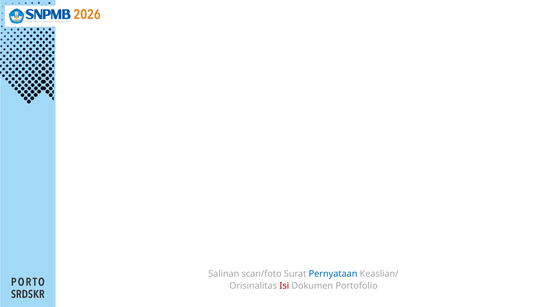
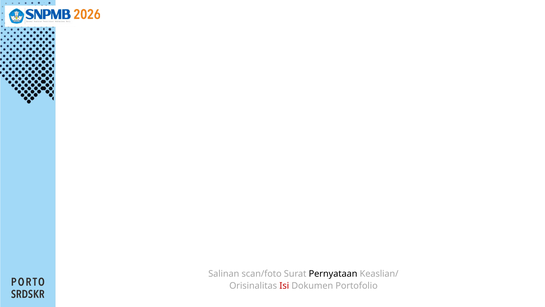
Pernyataan colour: blue -> black (333, 273)
